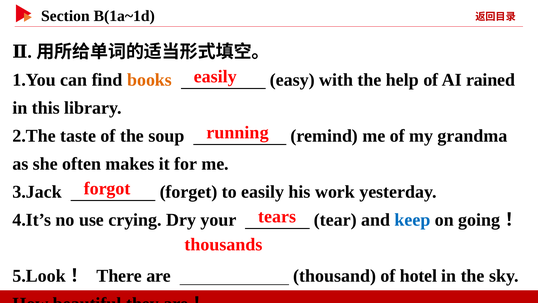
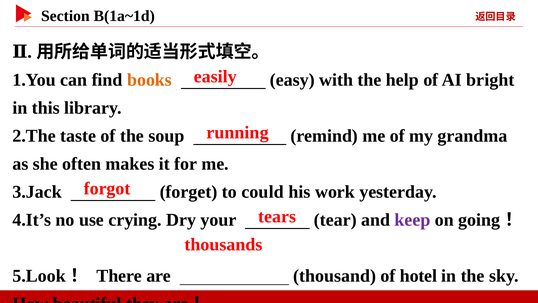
rained: rained -> bright (490, 80)
to easily: easily -> could (263, 192)
keep colour: blue -> purple (412, 220)
